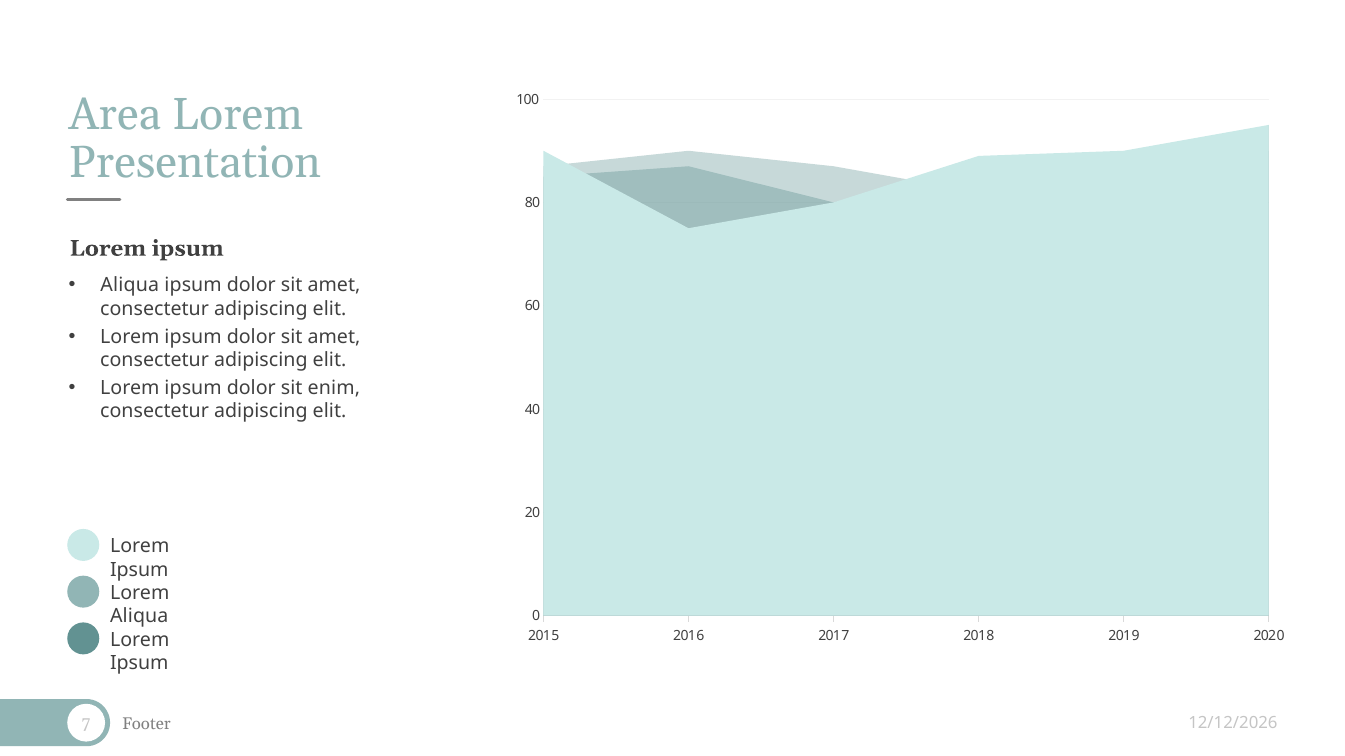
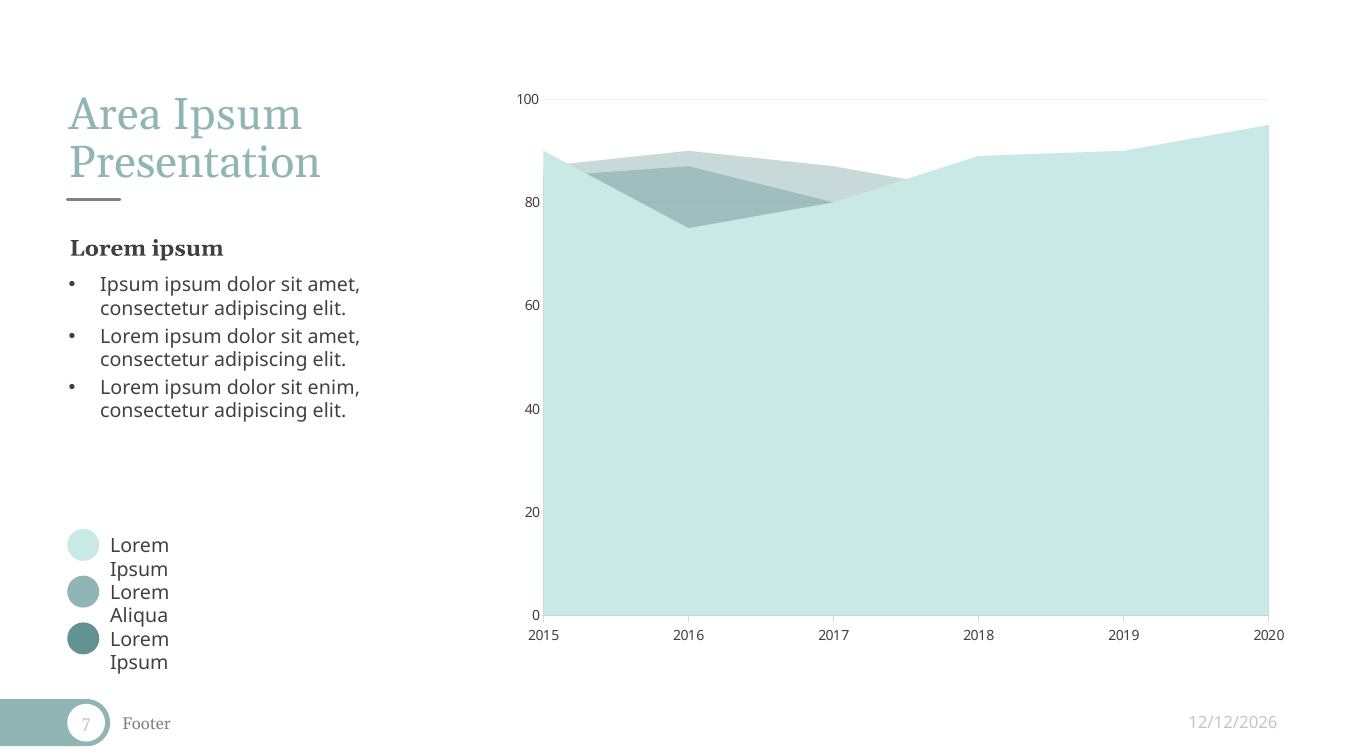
Area Lorem: Lorem -> Ipsum (237, 115)
Aliqua: Aliqua -> Ipsum (130, 286)
